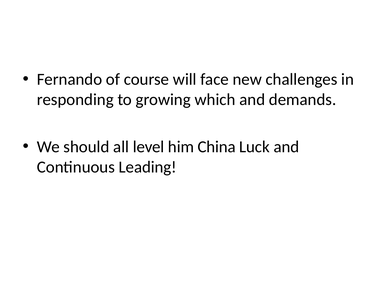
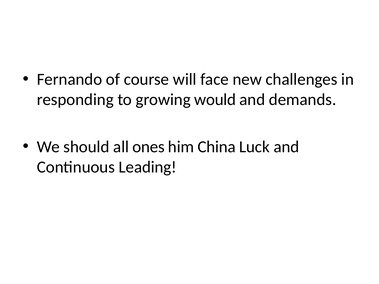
which: which -> would (215, 100)
level: level -> ones (149, 147)
